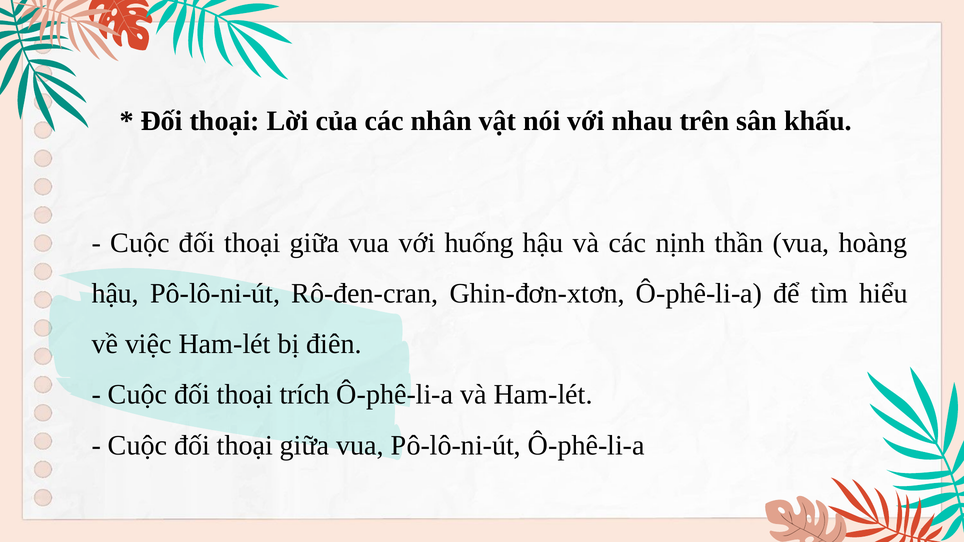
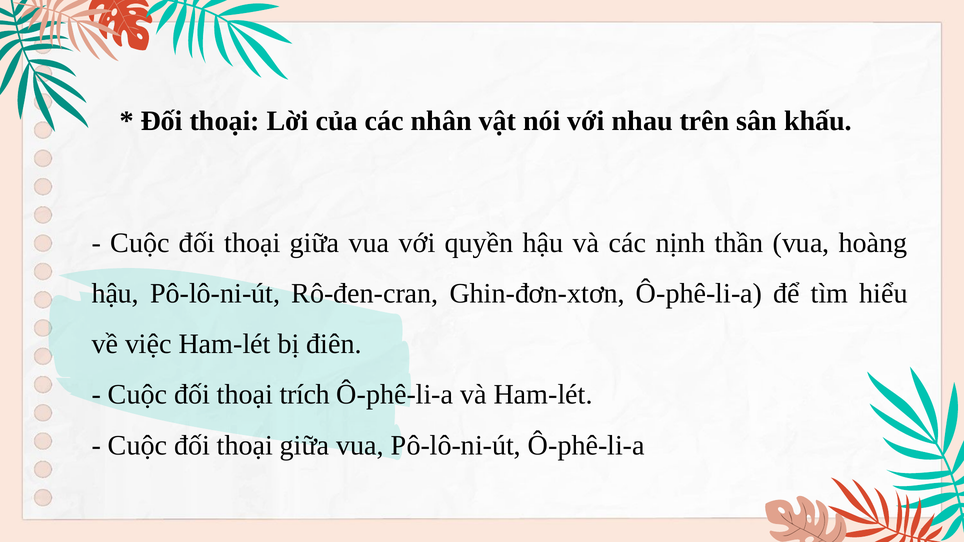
huống: huống -> quyền (479, 243)
